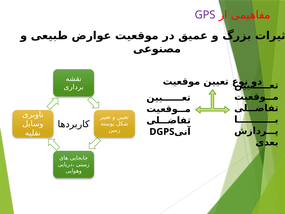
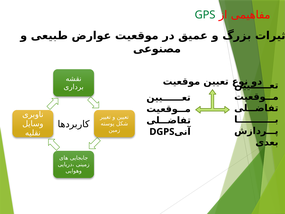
GPS colour: purple -> green (205, 15)
